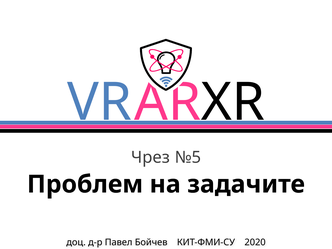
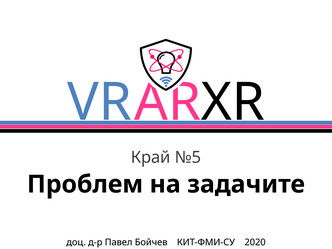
Чрез: Чрез -> Край (151, 157)
